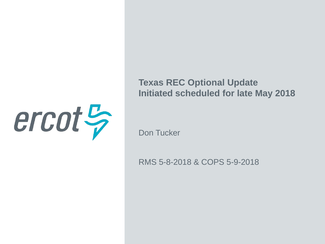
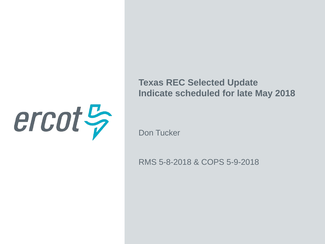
Optional: Optional -> Selected (206, 82)
Initiated: Initiated -> Indicate (156, 93)
